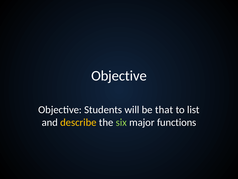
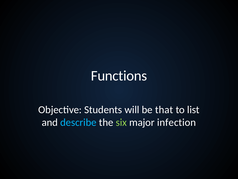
Objective: Objective -> Functions (119, 76)
describe colour: yellow -> light blue (78, 122)
functions: functions -> infection (177, 122)
